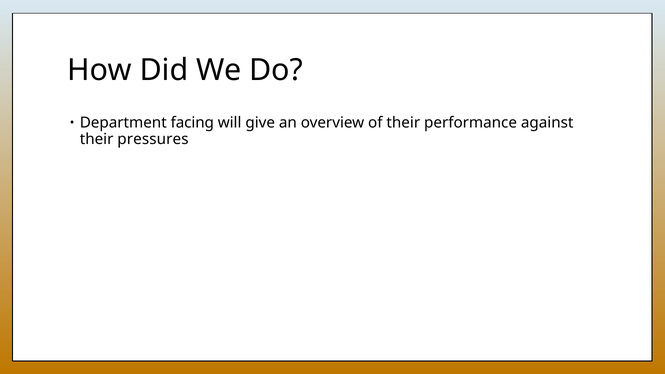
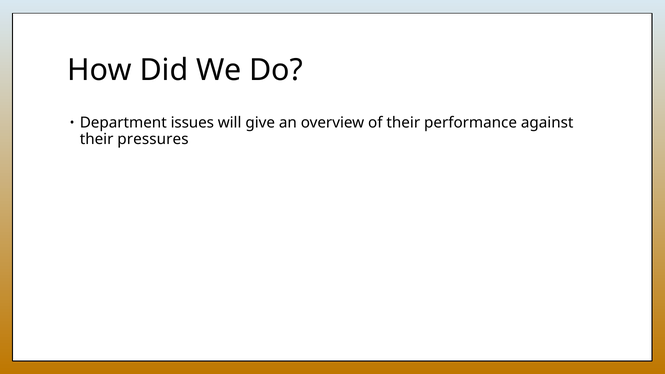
facing: facing -> issues (192, 123)
